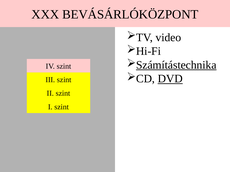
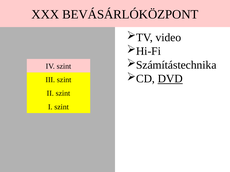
Számítástechnika underline: present -> none (176, 65)
